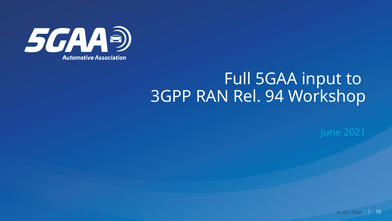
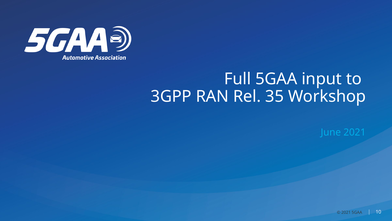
94: 94 -> 35 (275, 96)
